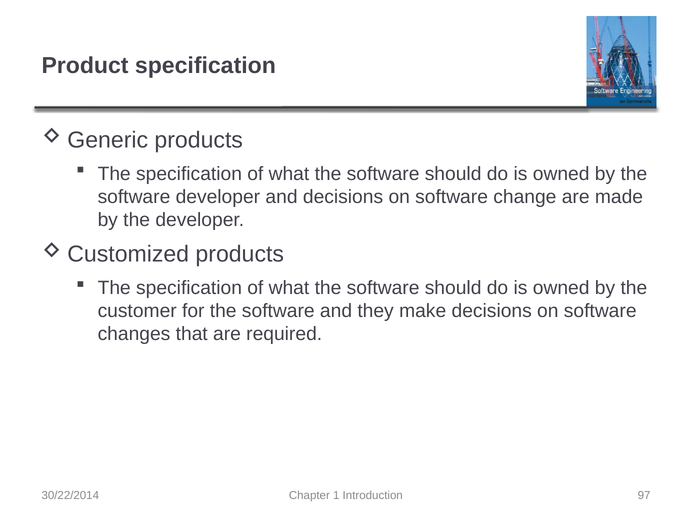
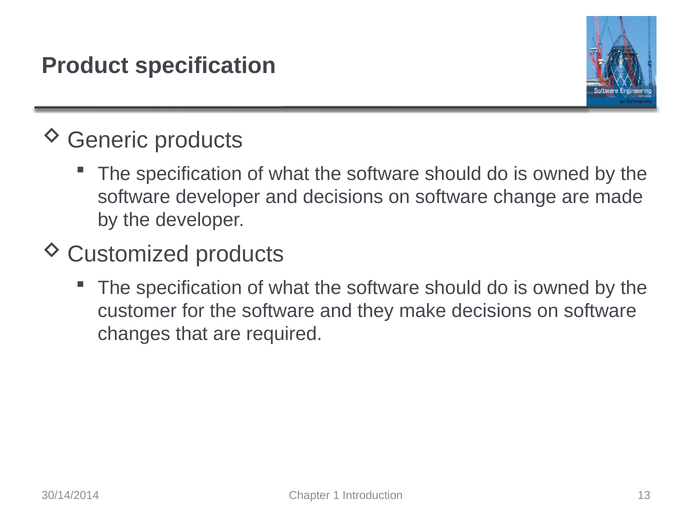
30/22/2014: 30/22/2014 -> 30/14/2014 (70, 496)
97: 97 -> 13 (644, 496)
